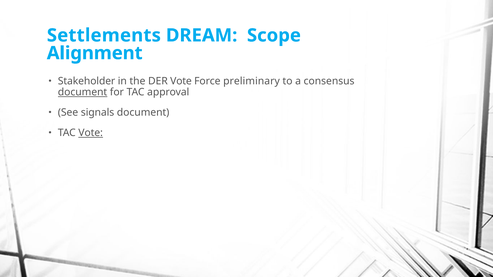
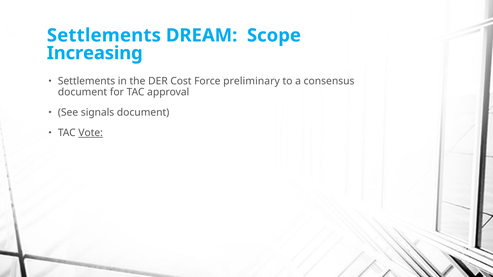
Alignment: Alignment -> Increasing (95, 53)
Stakeholder: Stakeholder -> Settlements (87, 81)
DER Vote: Vote -> Cost (181, 81)
document underline: present -> none (83, 92)
